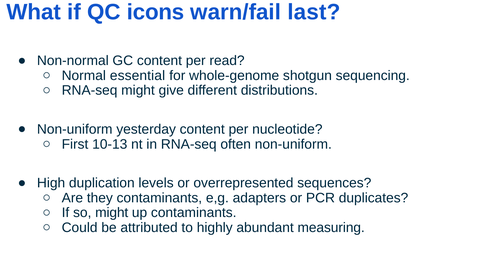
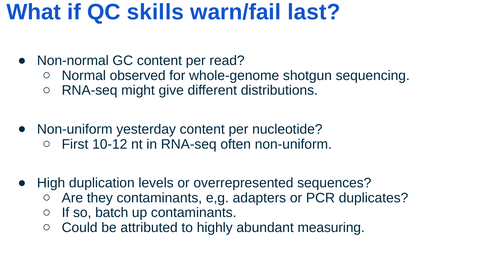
icons: icons -> skills (155, 12)
essential: essential -> observed (138, 76)
10-13: 10-13 -> 10-12 (110, 144)
so might: might -> batch (112, 213)
